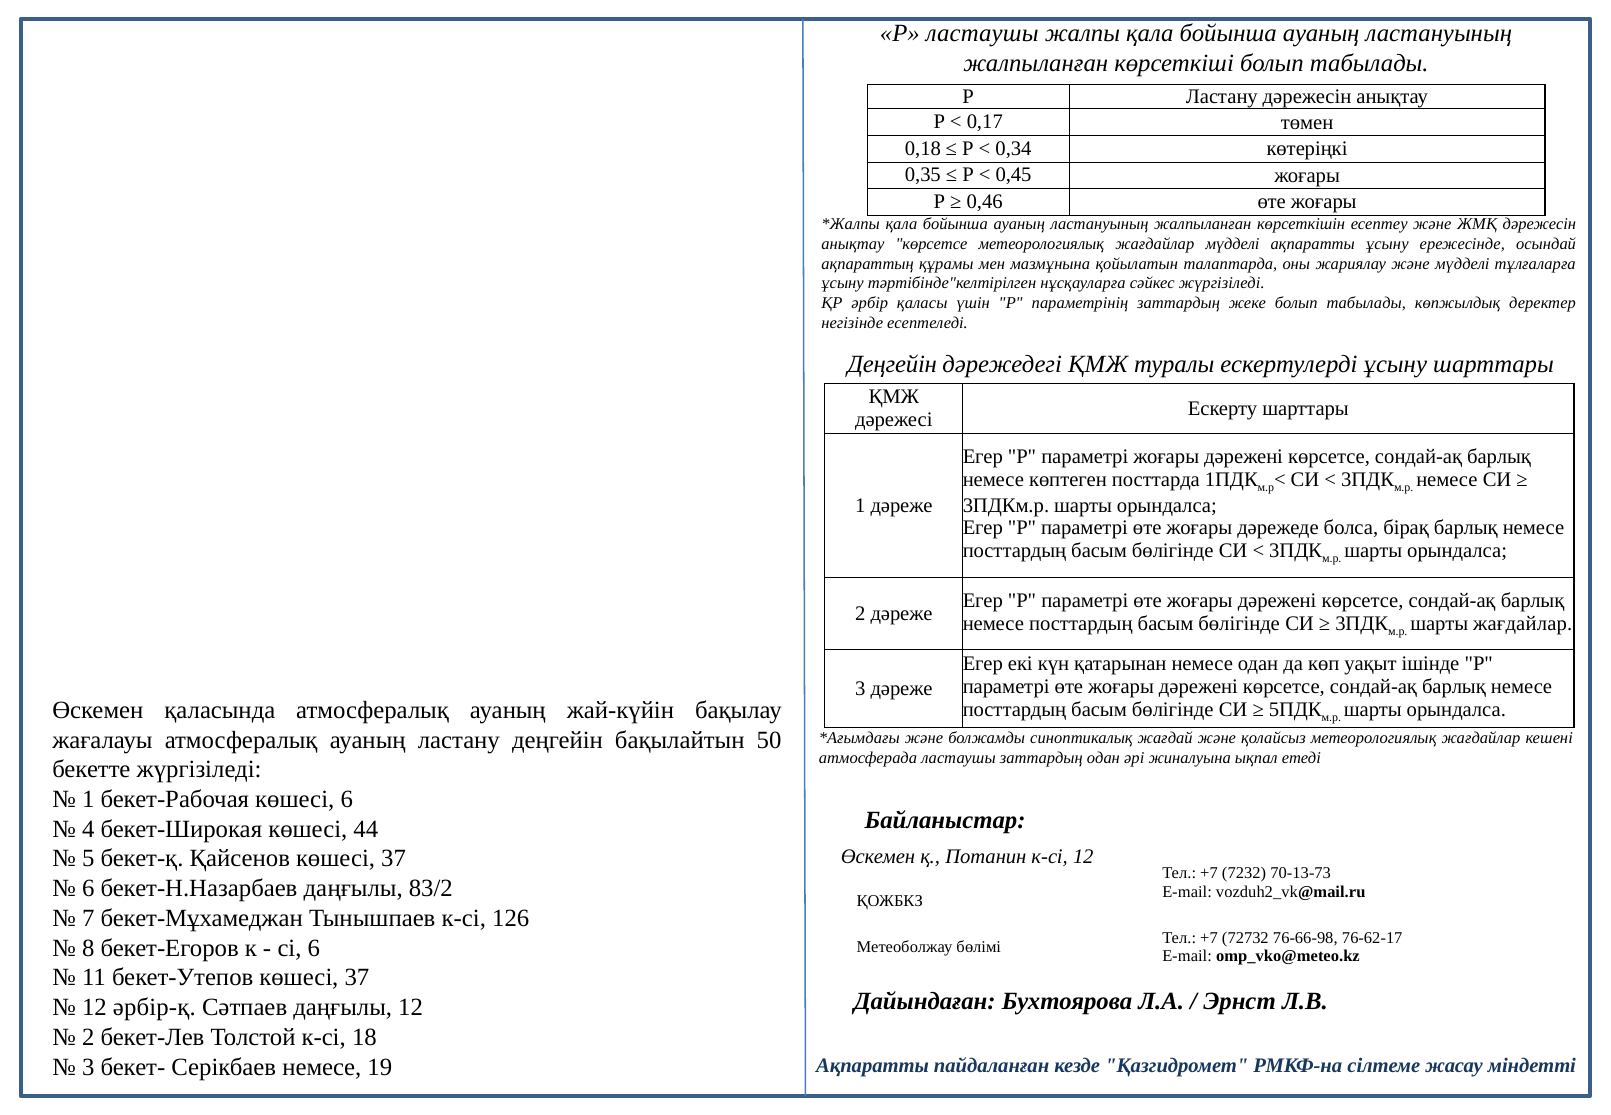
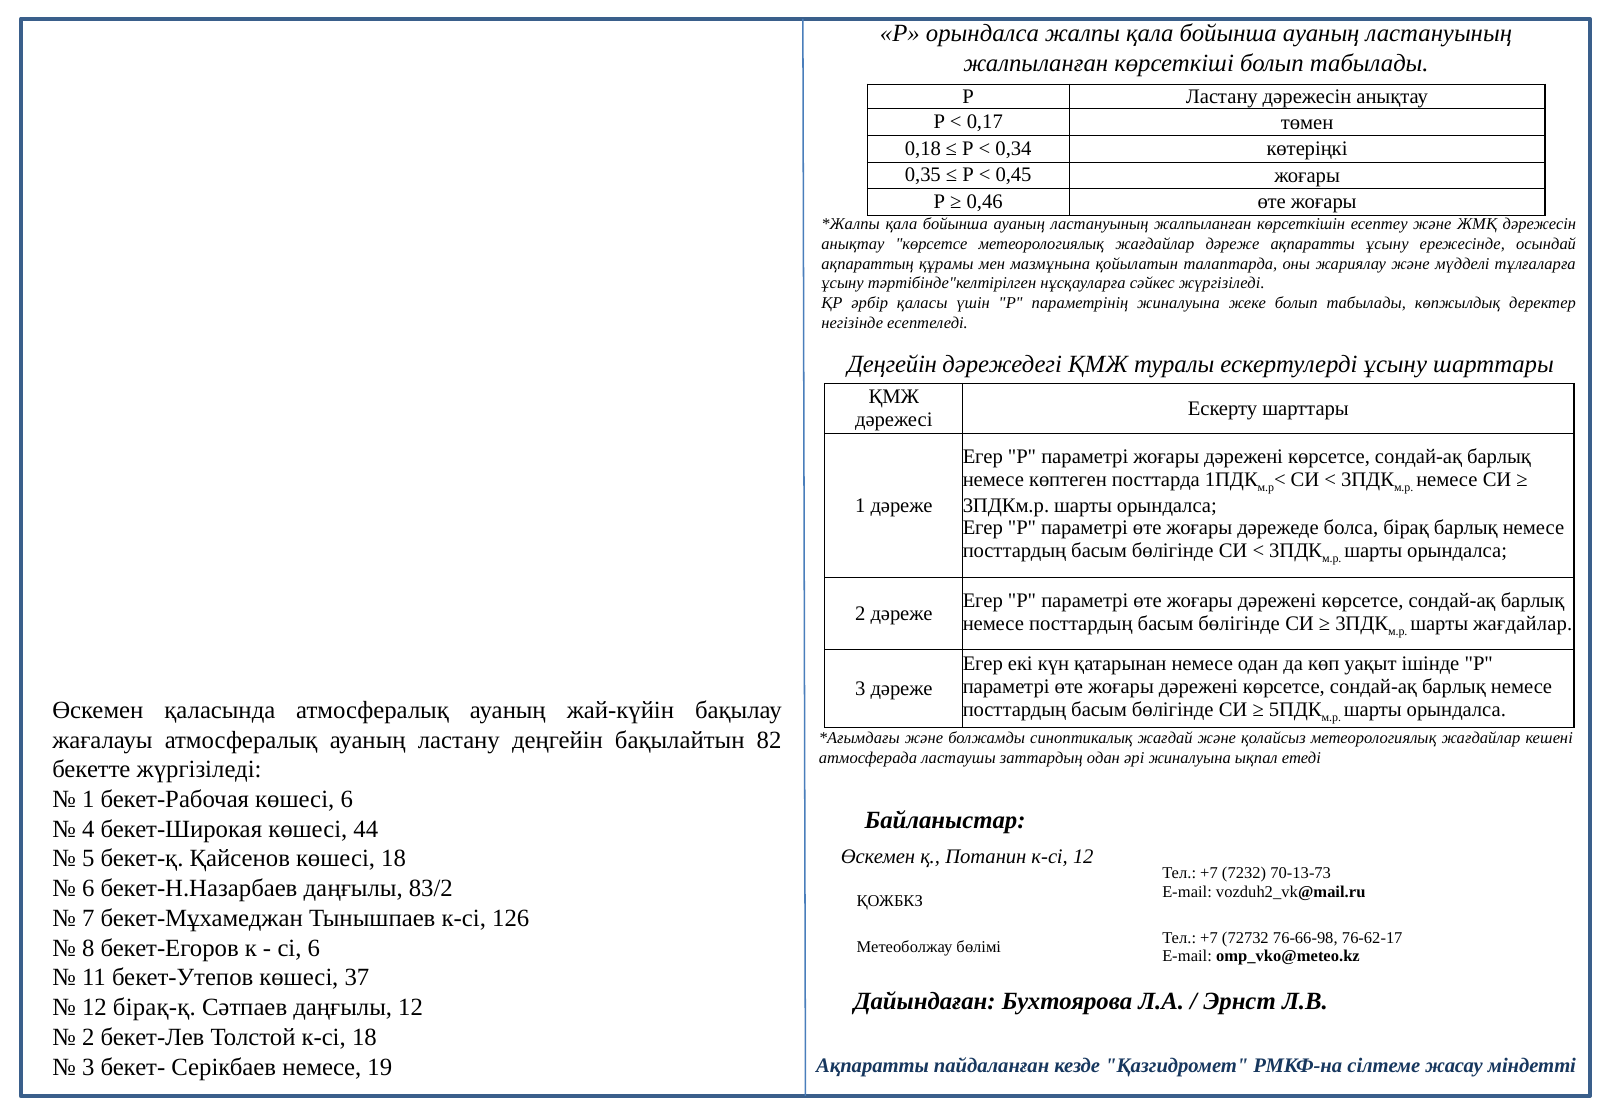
Р ластаушы: ластаушы -> орындалса (982, 34)
жағдайлар мүдделі: мүдделі -> дәреже (1232, 244)
параметрінің заттардың: заттардың -> жиналуына (1179, 303)
50: 50 -> 82 (769, 740)
Қайсенов көшесі 37: 37 -> 18 (394, 859)
әрбір-қ: әрбір-қ -> бірақ-қ (154, 1008)
